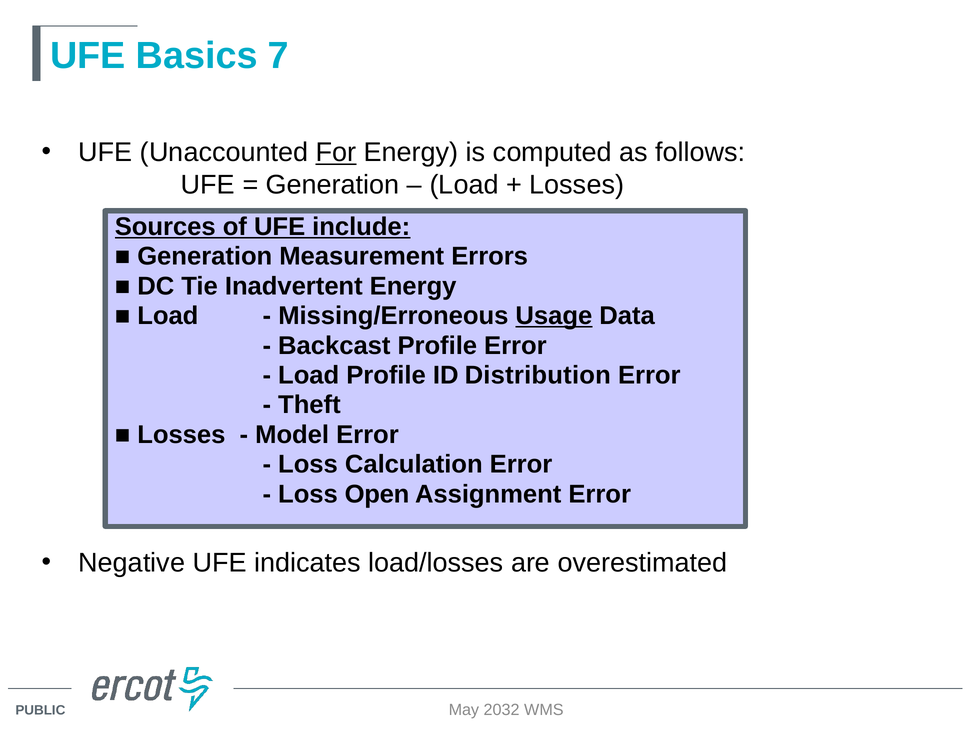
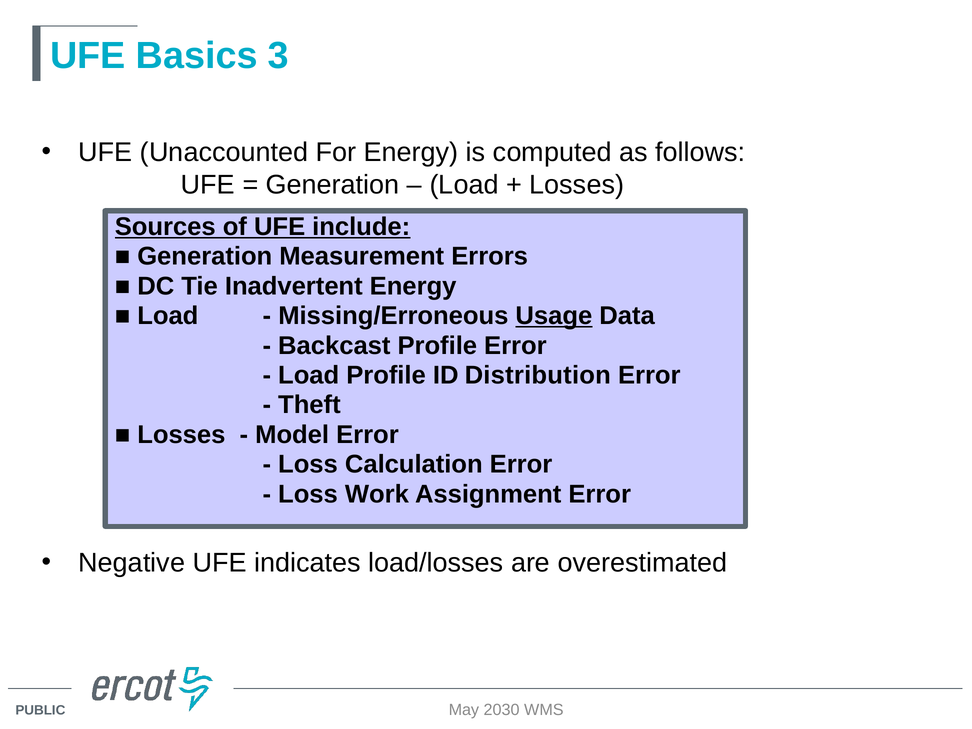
7: 7 -> 3 (278, 56)
For underline: present -> none (336, 152)
Open: Open -> Work (377, 494)
2032: 2032 -> 2030 (502, 710)
